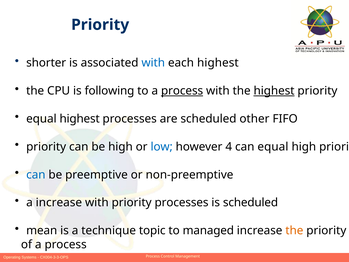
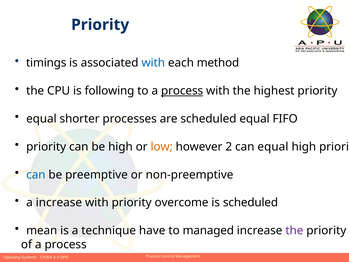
shorter: shorter -> timings (46, 63)
each highest: highest -> method (218, 63)
highest underline: present -> none (274, 91)
equal highest: highest -> shorter (80, 119)
scheduled other: other -> equal (255, 119)
low colour: blue -> orange (162, 147)
4: 4 -> 2 (229, 147)
priority processes: processes -> overcome (182, 202)
topic: topic -> have (152, 230)
the colour: orange -> purple (294, 230)
